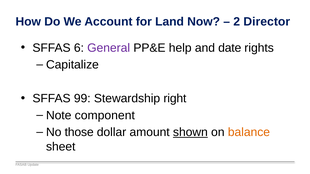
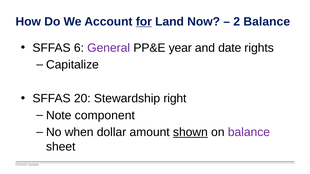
for underline: none -> present (144, 22)
2 Director: Director -> Balance (267, 22)
help: help -> year (180, 48)
99: 99 -> 20 (82, 99)
those: those -> when (79, 132)
balance colour: orange -> purple (249, 132)
